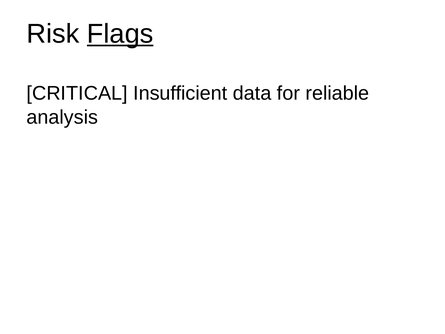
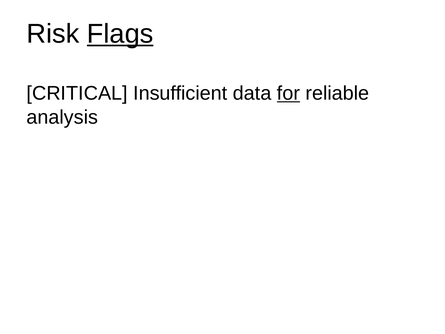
for underline: none -> present (288, 93)
